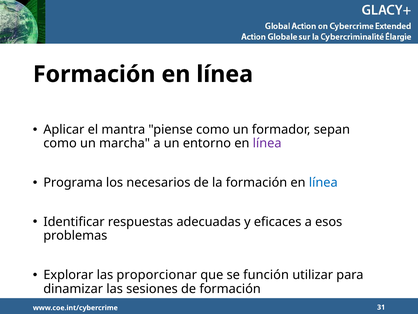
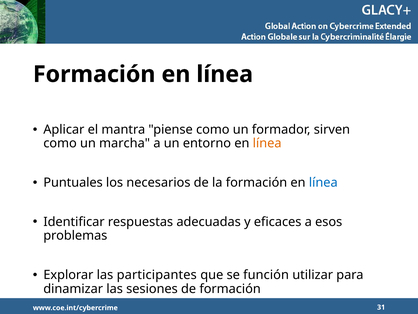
sepan: sepan -> sirven (332, 129)
línea colour: purple -> orange (267, 143)
Programa: Programa -> Puntuales (73, 182)
proporcionar: proporcionar -> participantes (157, 275)
